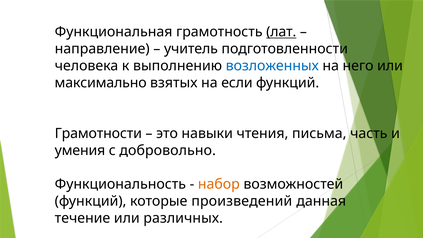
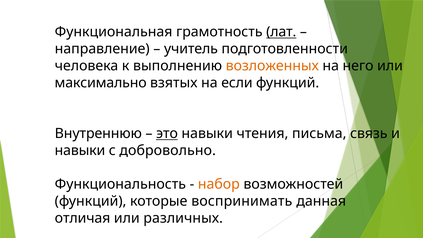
возложенных colour: blue -> orange (272, 66)
Грамотности: Грамотности -> Внутреннюю (98, 134)
это underline: none -> present (167, 134)
часть: часть -> связь (369, 134)
умения: умения -> навыки (80, 150)
произведений: произведений -> воспринимать (242, 201)
течение: течение -> отличая (83, 218)
